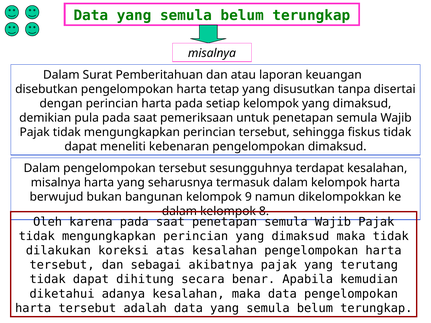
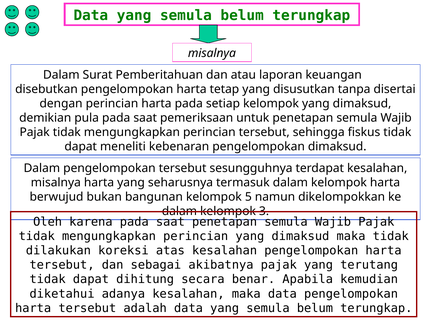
9: 9 -> 5 (248, 197)
8: 8 -> 3 (264, 211)
